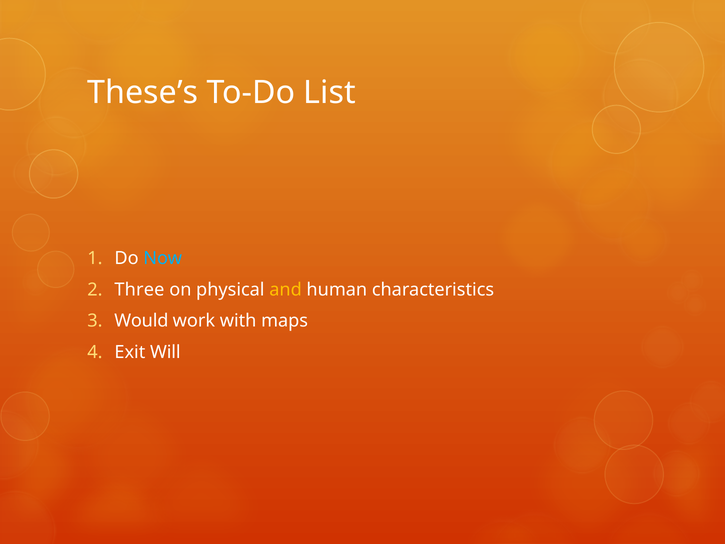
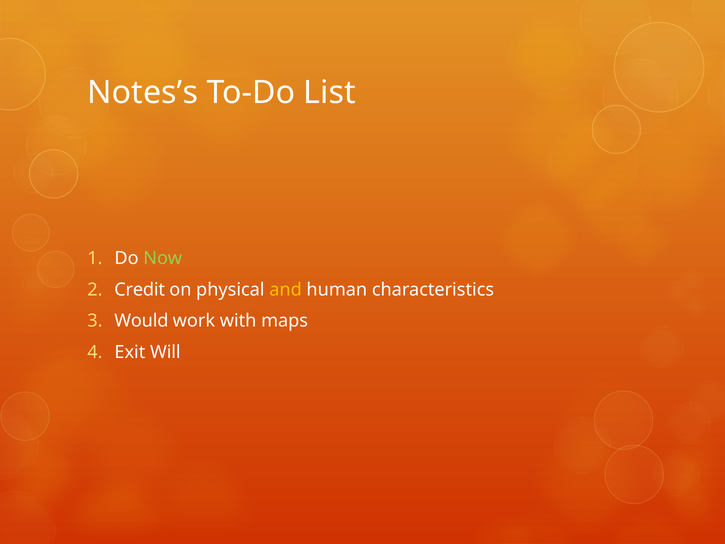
These’s: These’s -> Notes’s (143, 92)
Now colour: light blue -> light green (163, 258)
Three: Three -> Credit (140, 289)
